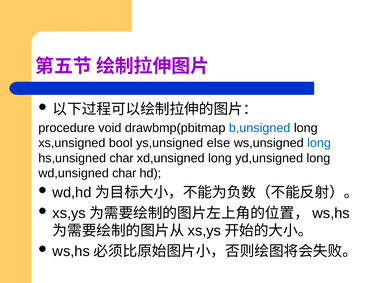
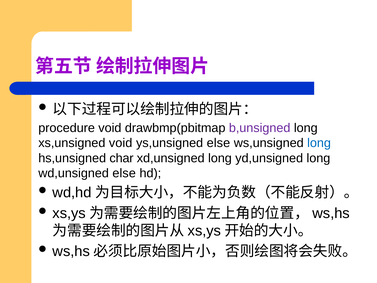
b,unsigned colour: blue -> purple (260, 128)
xs,unsigned bool: bool -> void (121, 143)
wd,unsigned char: char -> else (124, 173)
